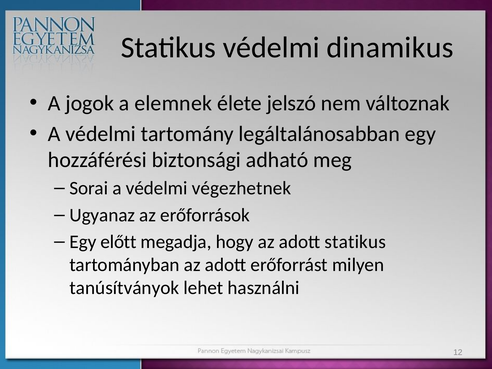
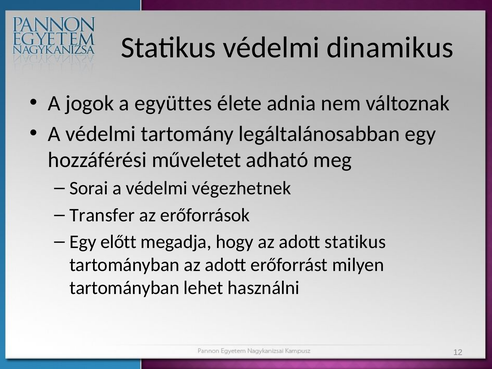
elemnek: elemnek -> együttes (173, 103)
jelszó: jelszó -> adnia (291, 103)
biztonsági: biztonsági -> műveletet (196, 160)
Ugyanaz: Ugyanaz -> Transfer (102, 215)
tanúsítványok: tanúsítványok -> tartományban (124, 288)
